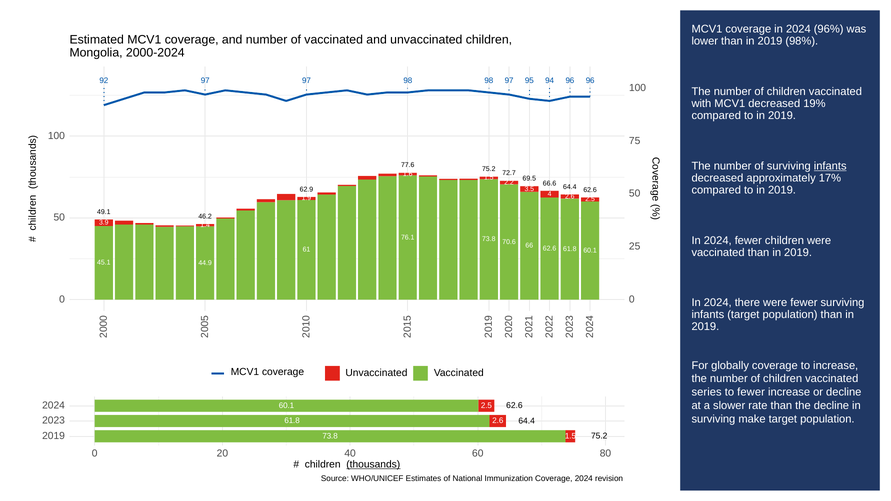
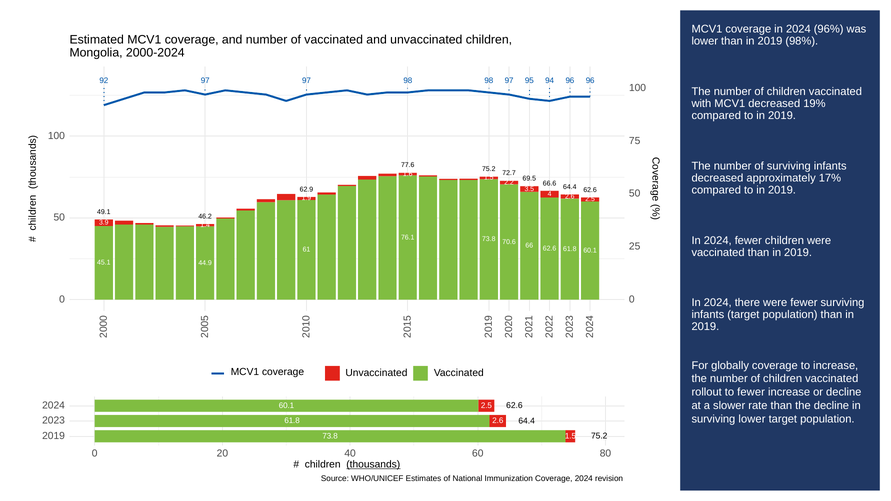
infants underline: present -> none (830, 166)
series: series -> rollout (707, 392)
surviving make: make -> lower (752, 419)
